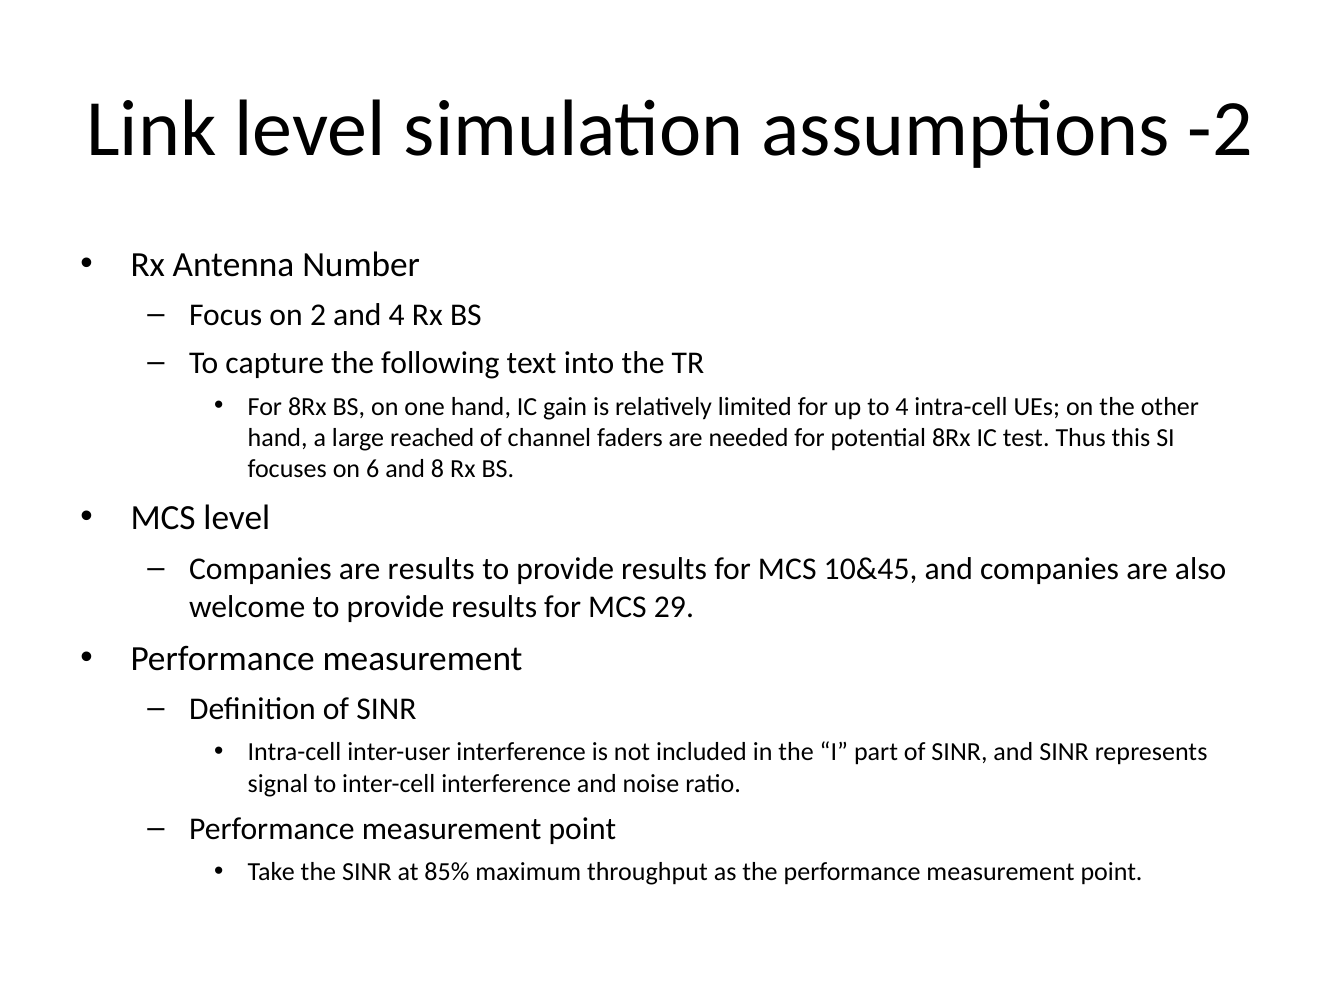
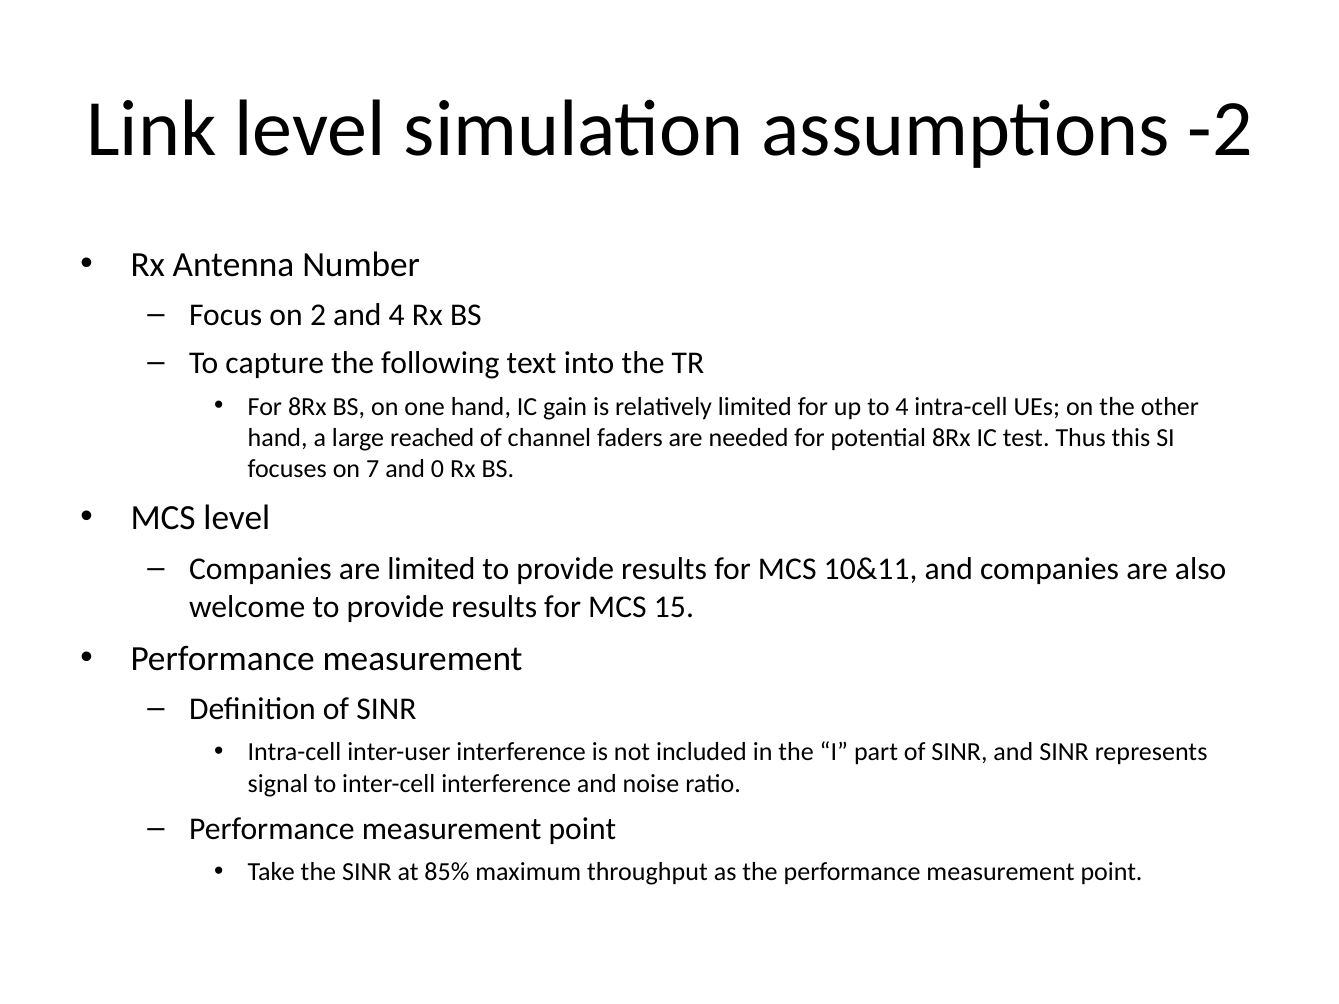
6: 6 -> 7 (373, 469)
8: 8 -> 0 (438, 469)
are results: results -> limited (431, 569)
10&45: 10&45 -> 10&11 (871, 569)
29: 29 -> 15 (674, 607)
